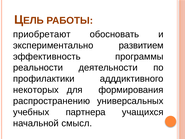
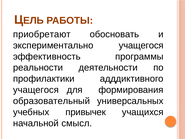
экспериментально развитием: развитием -> учащегося (141, 45)
некоторых: некоторых -> учащегося (36, 90)
распространению: распространению -> образовательный (52, 101)
партнера: партнера -> привычек (86, 112)
